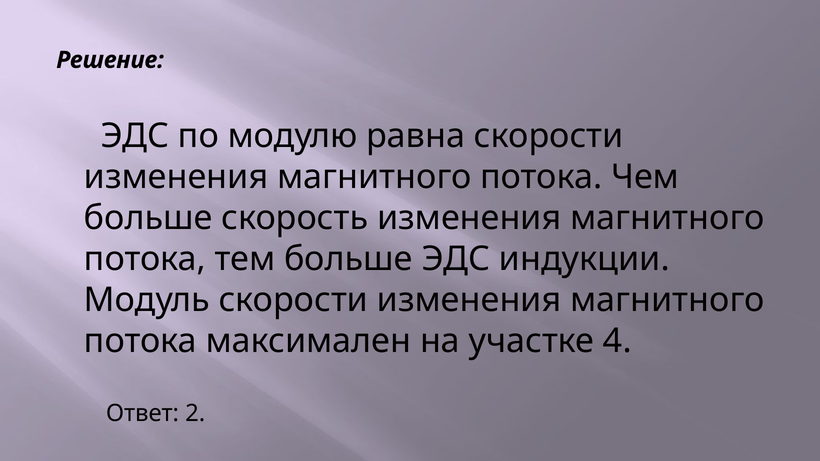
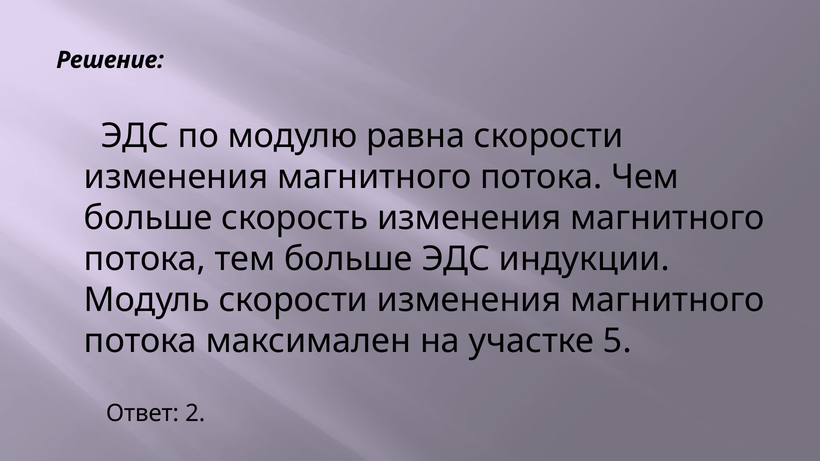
4: 4 -> 5 (617, 341)
